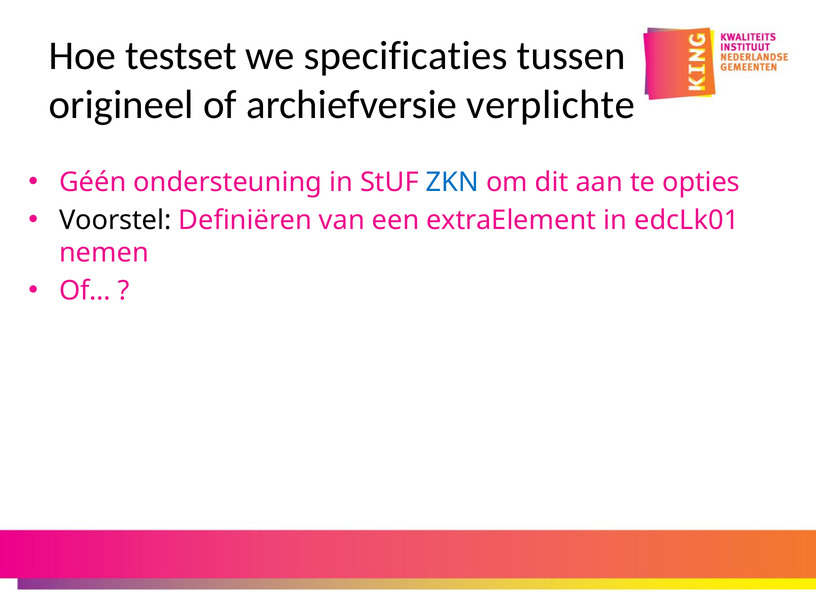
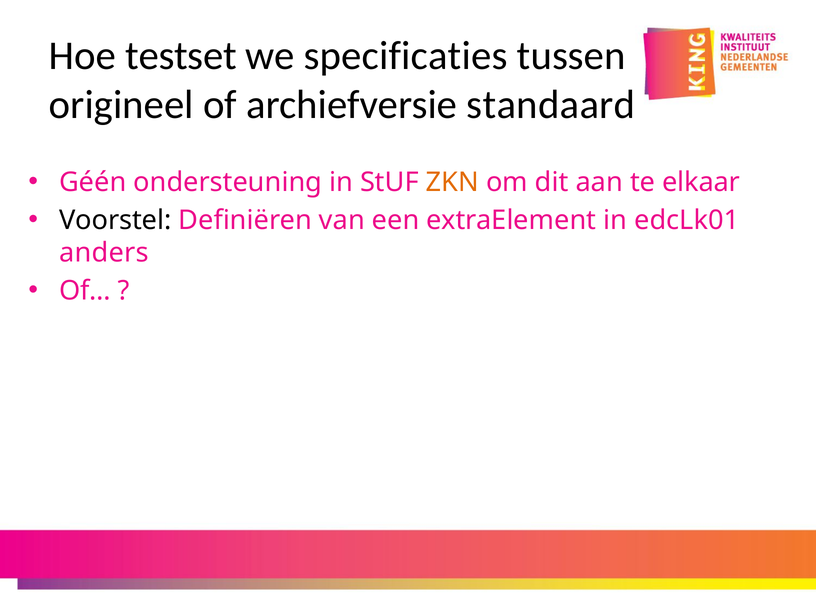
verplichte: verplichte -> standaard (551, 105)
ZKN colour: blue -> orange (452, 182)
opties: opties -> elkaar (701, 182)
nemen: nemen -> anders (104, 253)
